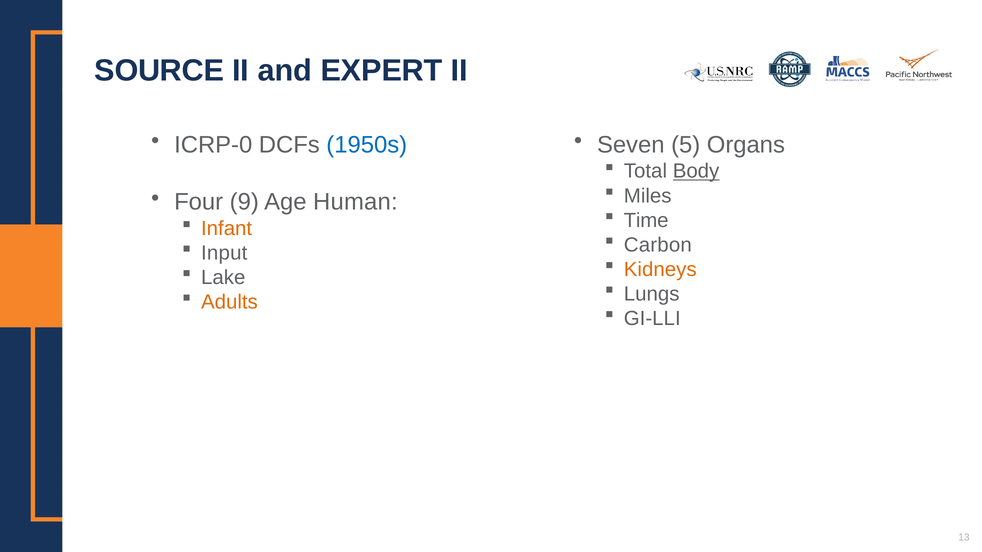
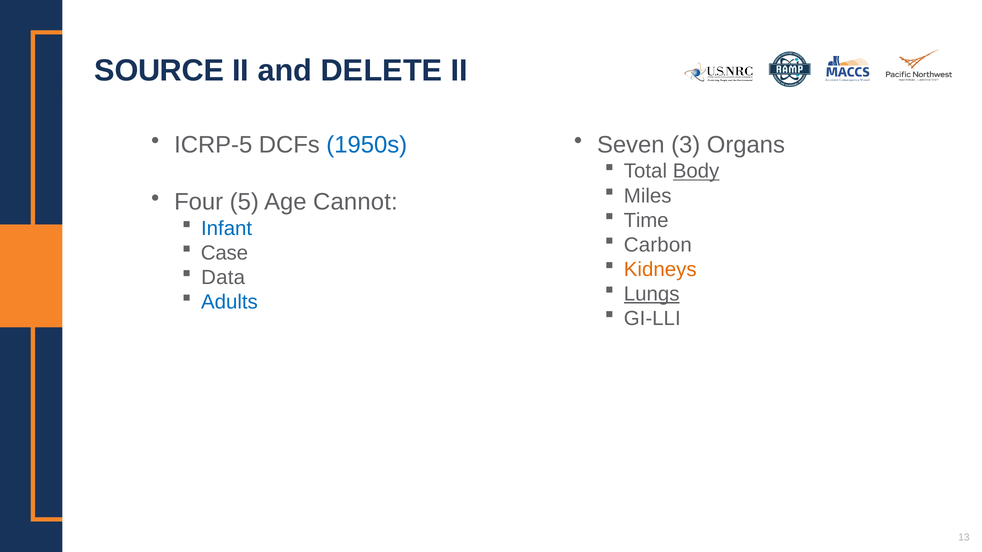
EXPERT: EXPERT -> DELETE (381, 71)
ICRP-0: ICRP-0 -> ICRP-5 (213, 145)
5: 5 -> 3 (686, 145)
9: 9 -> 5 (244, 202)
Human: Human -> Cannot (355, 202)
Infant colour: orange -> blue (227, 229)
Input: Input -> Case (224, 253)
Lake: Lake -> Data (223, 278)
Lungs underline: none -> present (652, 294)
Adults colour: orange -> blue (229, 302)
